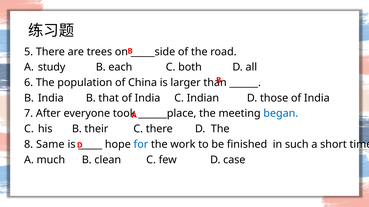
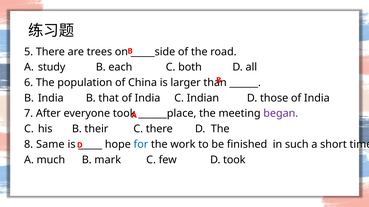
began colour: blue -> purple (281, 114)
clean: clean -> mark (108, 160)
D case: case -> took (234, 160)
